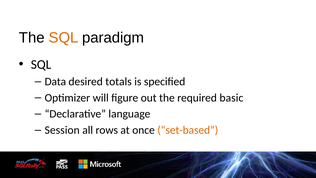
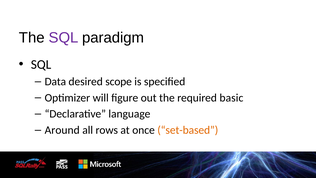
SQL colour: orange -> purple (64, 38)
totals: totals -> scope (119, 82)
Session: Session -> Around (62, 130)
